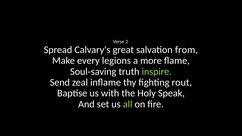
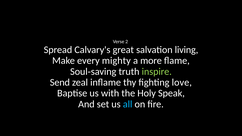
from: from -> living (187, 50)
legions: legions -> mighty (116, 61)
rout: rout -> love (182, 82)
all colour: light green -> light blue (128, 104)
